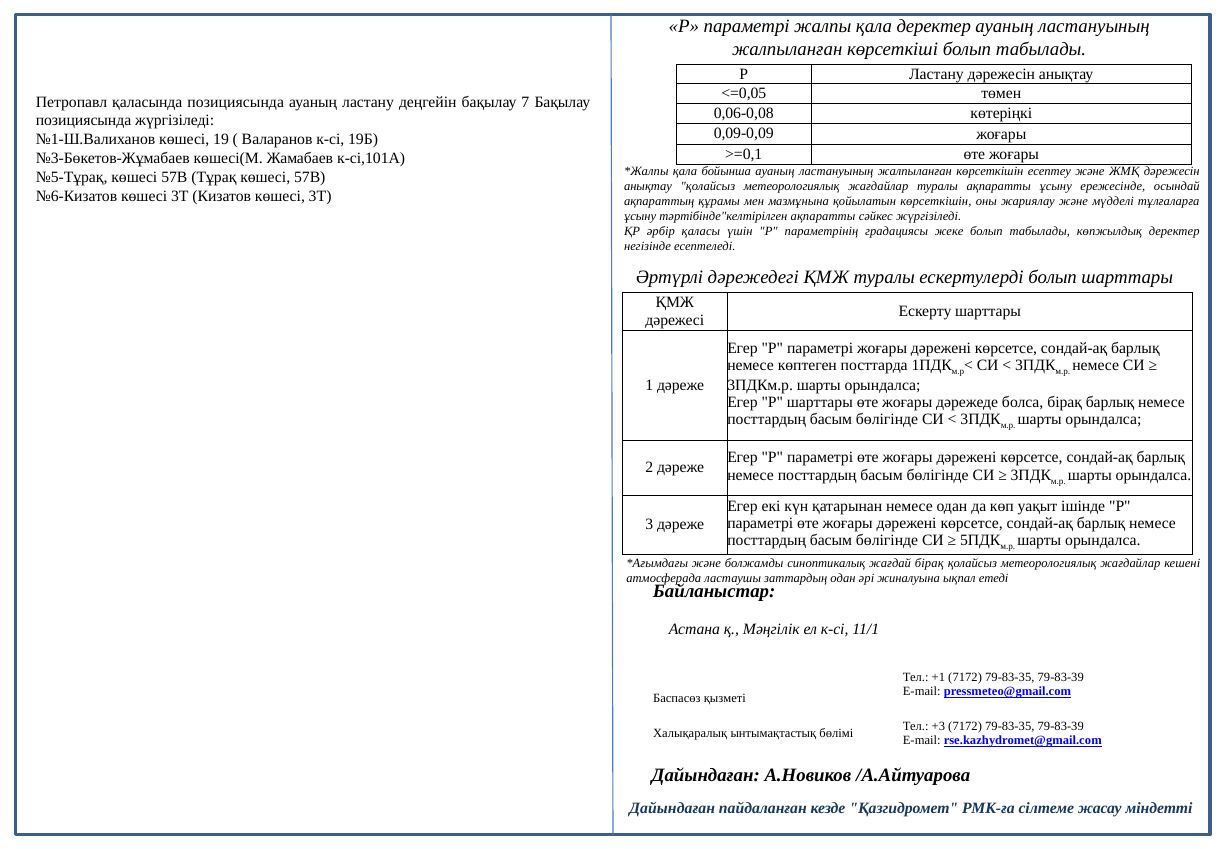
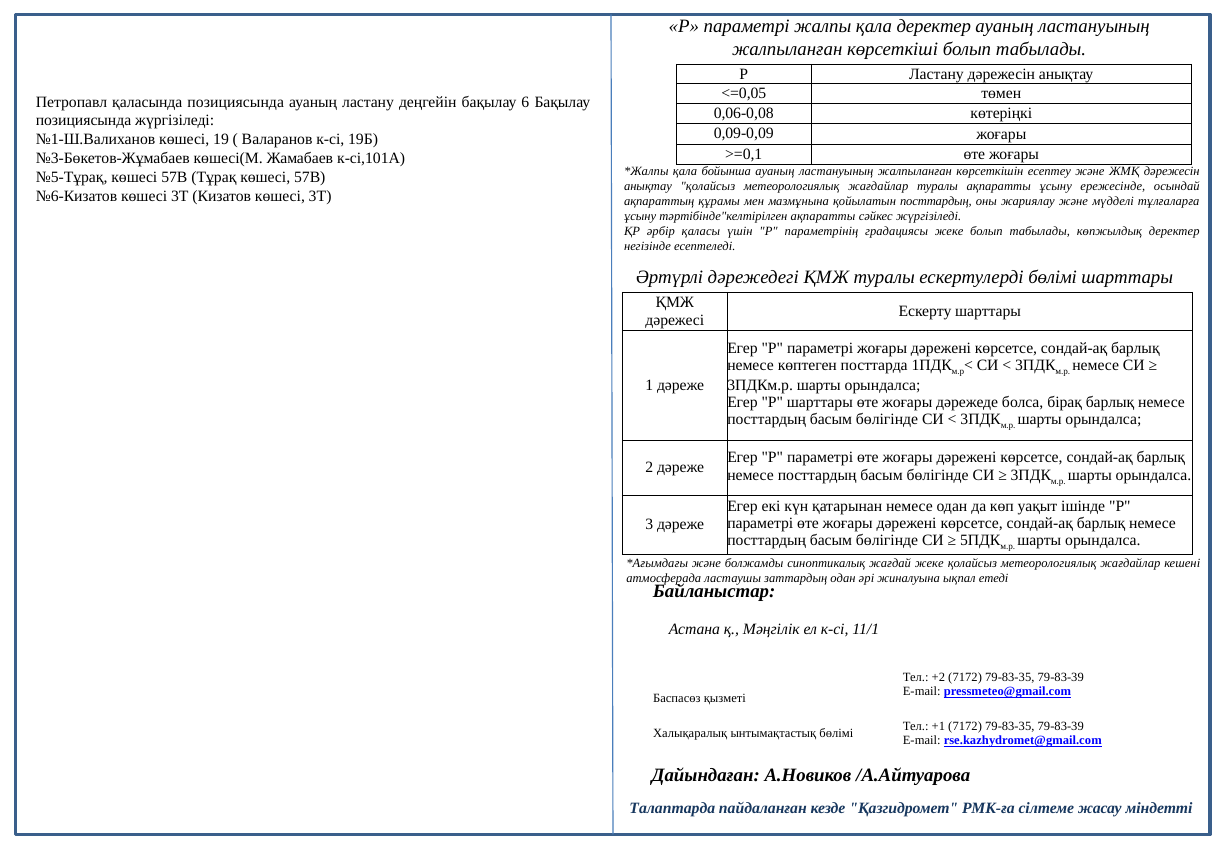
7: 7 -> 6 (525, 102)
қойылатын көрсеткішін: көрсеткішін -> посттардың (936, 201)
ескертулерді болып: болып -> бөлімі (1053, 277)
жағдай бірақ: бірақ -> жеке (929, 563)
+1: +1 -> +2 (938, 678)
+3: +3 -> +1 (938, 727)
Дайындаған: Дайындаған -> Талаптарда (672, 808)
